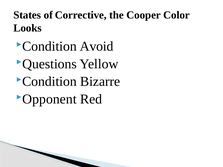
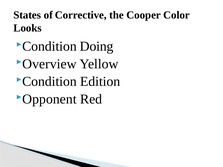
Avoid: Avoid -> Doing (97, 46)
Questions: Questions -> Overview (49, 64)
Bizarre: Bizarre -> Edition (100, 82)
